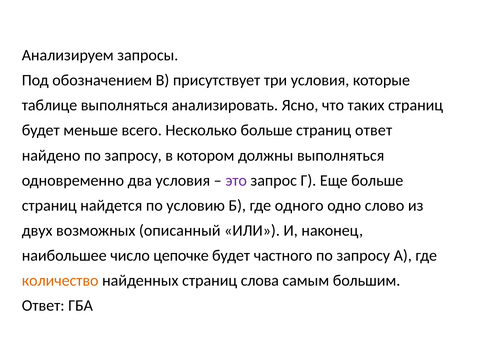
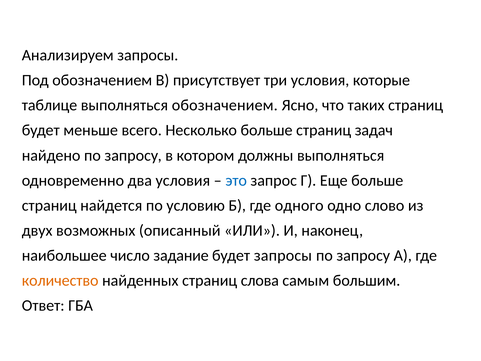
выполняться анализировать: анализировать -> обозначением (225, 105)
страниц ответ: ответ -> задач (374, 130)
это colour: purple -> blue (236, 180)
цепочке: цепочке -> задание (181, 255)
будет частного: частного -> запросы (283, 255)
